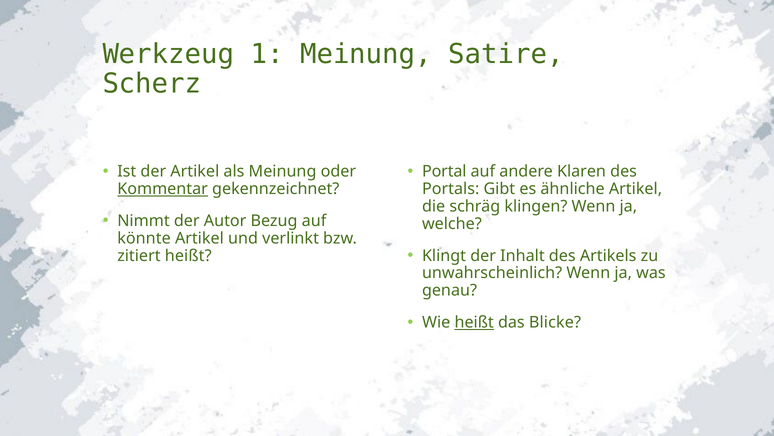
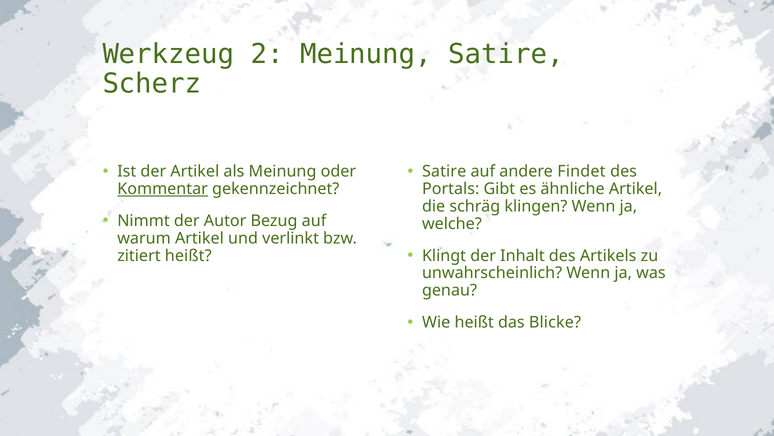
1: 1 -> 2 (267, 54)
Portal: Portal -> Satire (444, 171)
Klaren: Klaren -> Findet (581, 171)
könnte: könnte -> warum (144, 238)
heißt underline: present -> none (474, 322)
